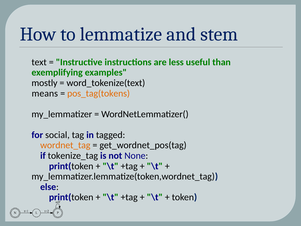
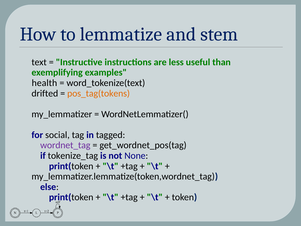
mostly: mostly -> health (44, 83)
means: means -> drifted (45, 93)
wordnet_tag colour: orange -> purple (65, 145)
